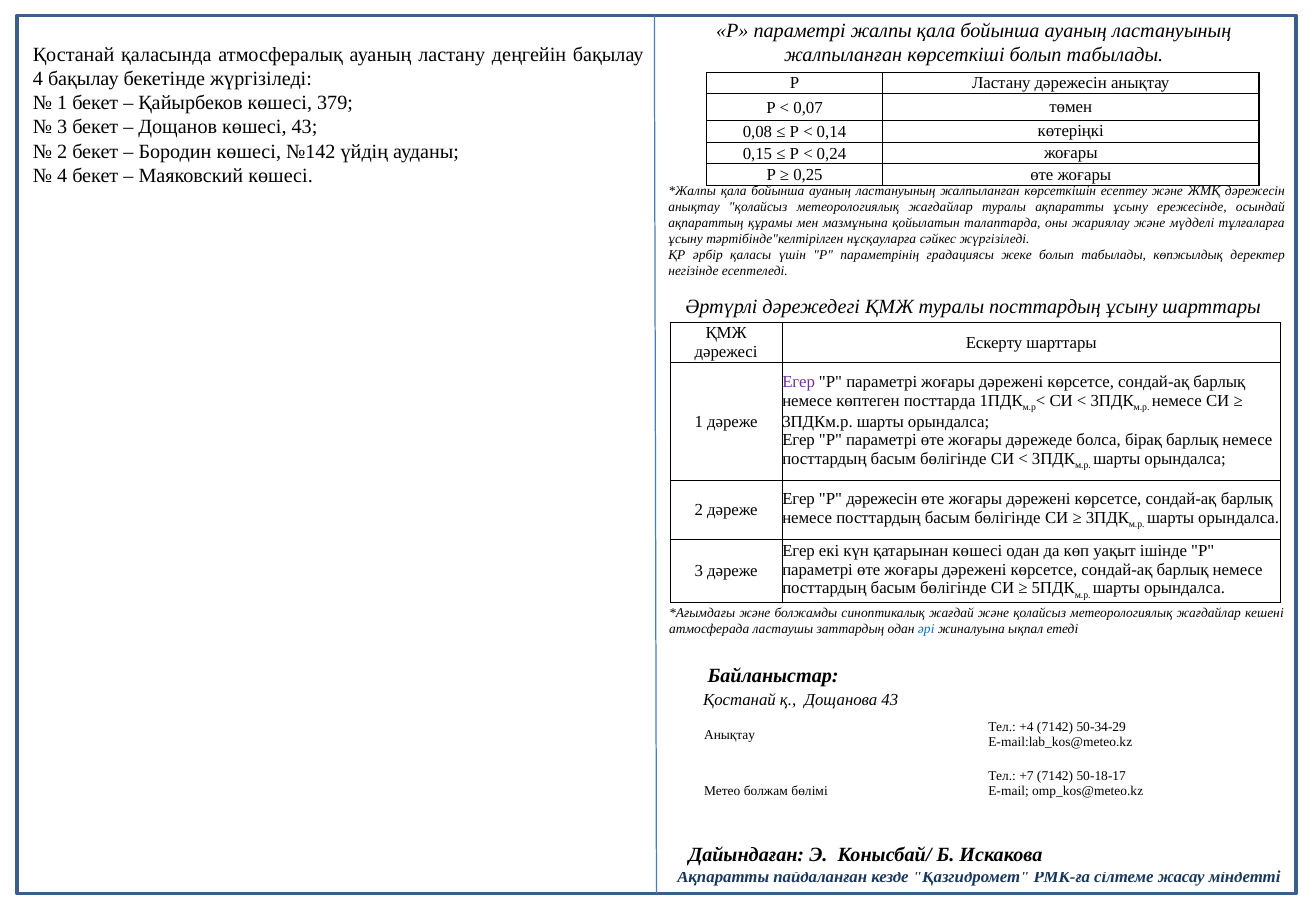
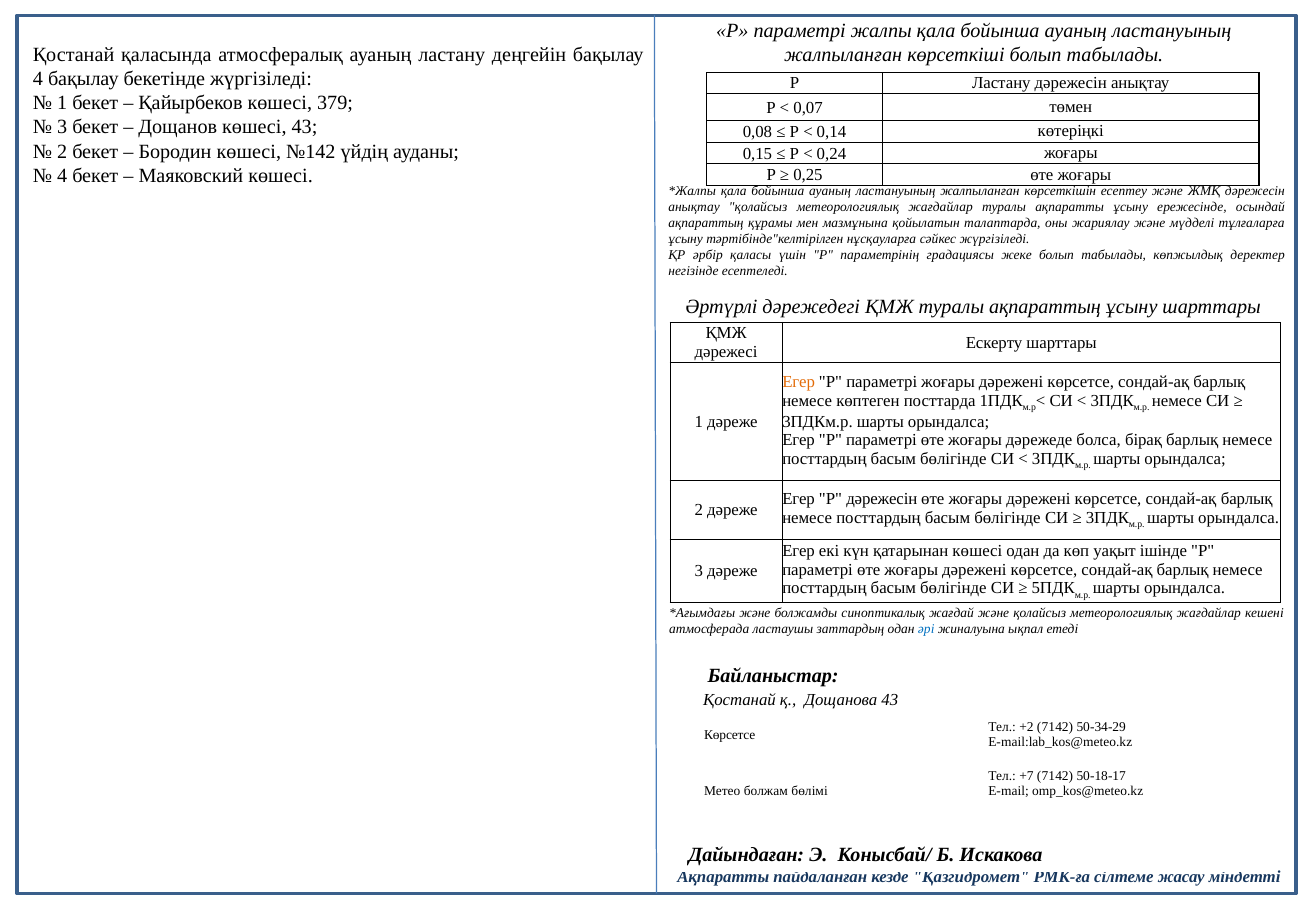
туралы посттардың: посттардың -> ақпараттың (1045, 307)
Егер colour: purple -> orange (799, 382)
+4: +4 -> +2 (1026, 727)
Анықтау: Анықтау -> Көрсетсе (730, 735)
